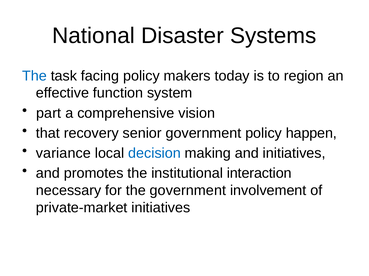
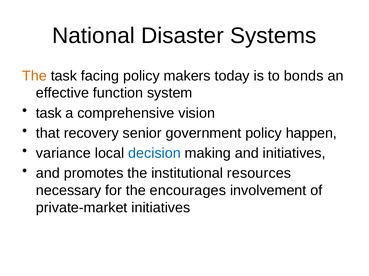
The colour: blue -> orange (34, 76)
region: region -> bonds (304, 76)
part: part -> task (49, 113)
interaction: interaction -> resources (259, 174)
the government: government -> encourages (188, 191)
